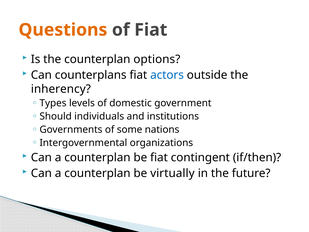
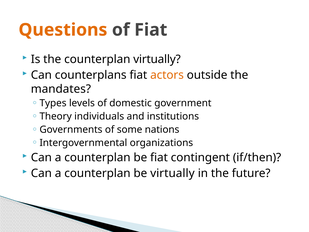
counterplan options: options -> virtually (157, 59)
actors colour: blue -> orange (167, 75)
inherency: inherency -> mandates (61, 89)
Should: Should -> Theory (56, 116)
